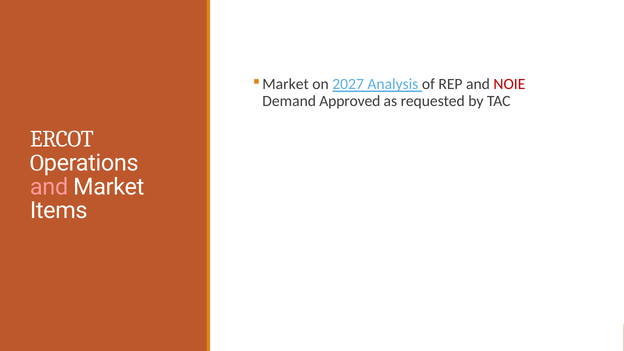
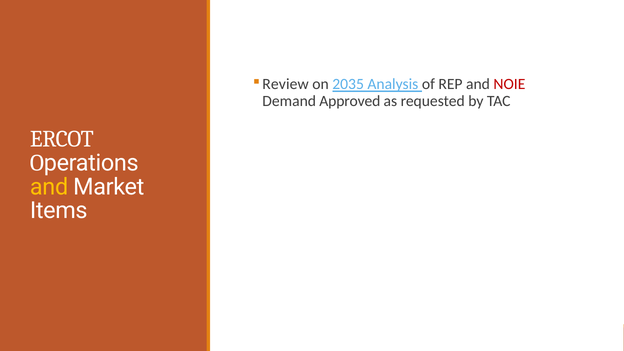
Market: Market -> Review (286, 84)
2027: 2027 -> 2035 (348, 84)
and colour: pink -> yellow (49, 187)
